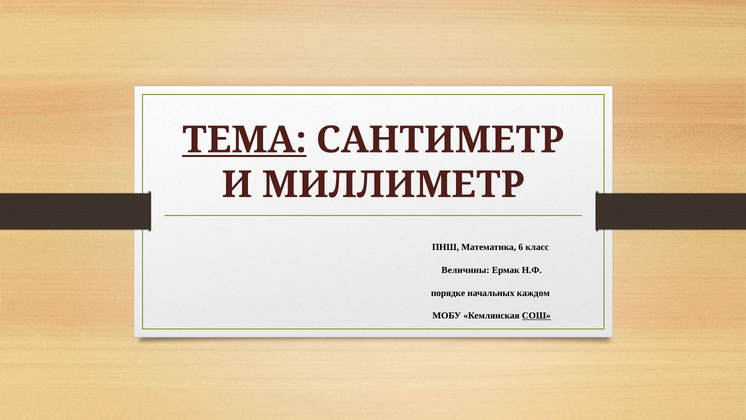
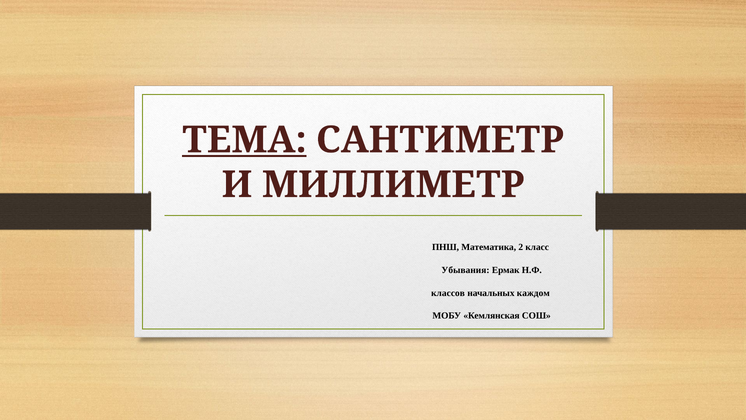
6: 6 -> 2 (521, 247)
Величины: Величины -> Убывания (466, 270)
порядке: порядке -> классов (448, 293)
СОШ underline: present -> none (536, 316)
